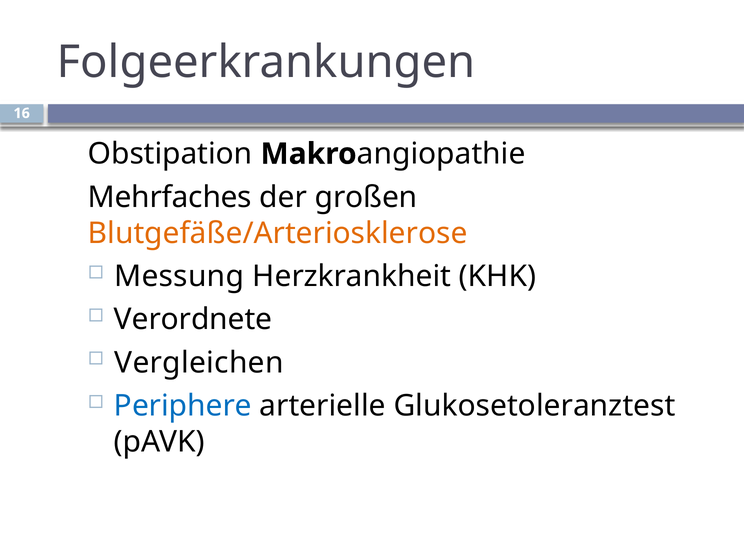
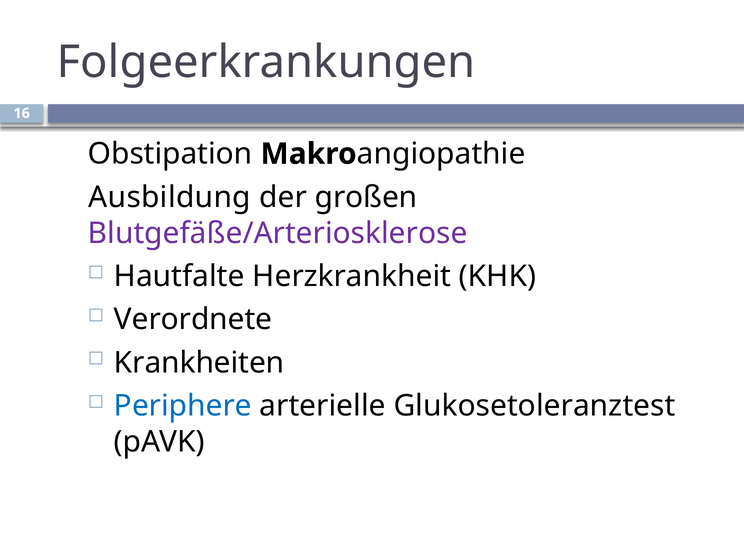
Mehrfaches: Mehrfaches -> Ausbildung (170, 197)
Blutgefäße/Arteriosklerose colour: orange -> purple (278, 233)
Messung: Messung -> Hautfalte (179, 276)
Vergleichen: Vergleichen -> Krankheiten (199, 363)
